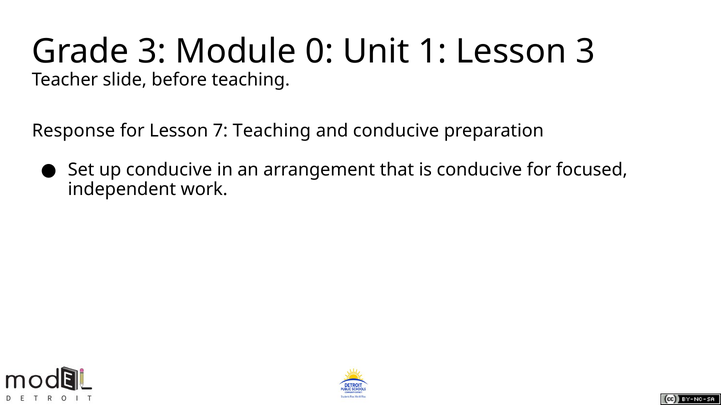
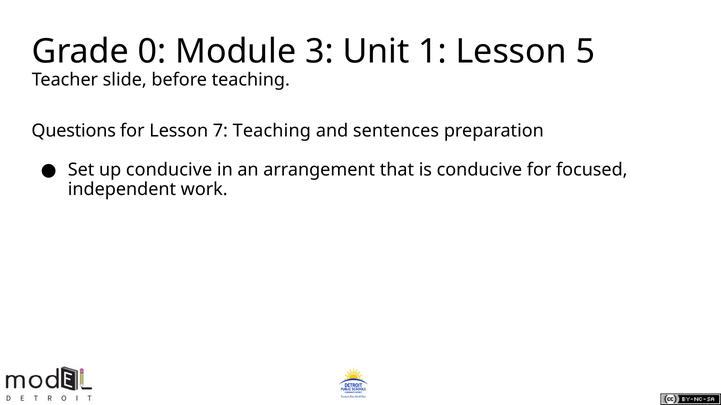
Grade 3: 3 -> 0 (152, 52)
0: 0 -> 3 (320, 52)
Lesson 3: 3 -> 5 (585, 52)
Response: Response -> Questions (74, 131)
and conducive: conducive -> sentences (396, 131)
